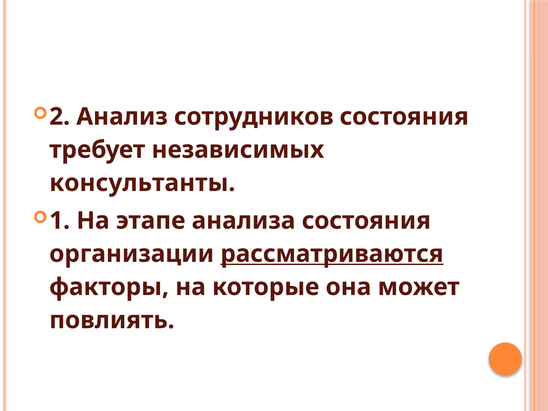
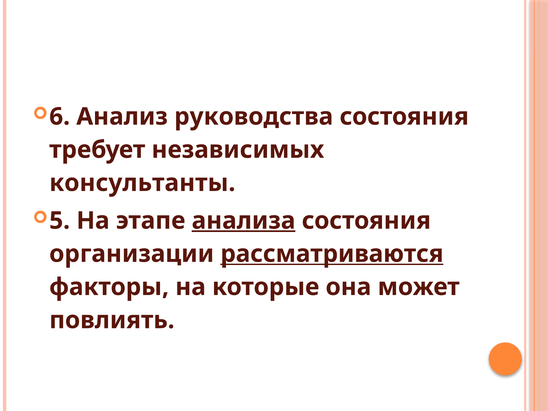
2: 2 -> 6 (60, 117)
сотрудников: сотрудников -> руководства (254, 117)
1: 1 -> 5 (60, 221)
анализа underline: none -> present (244, 221)
